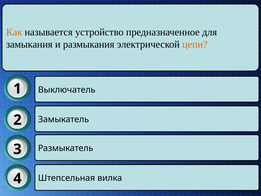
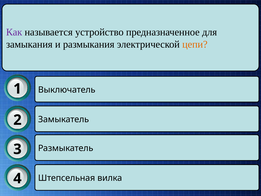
Как colour: orange -> purple (14, 32)
